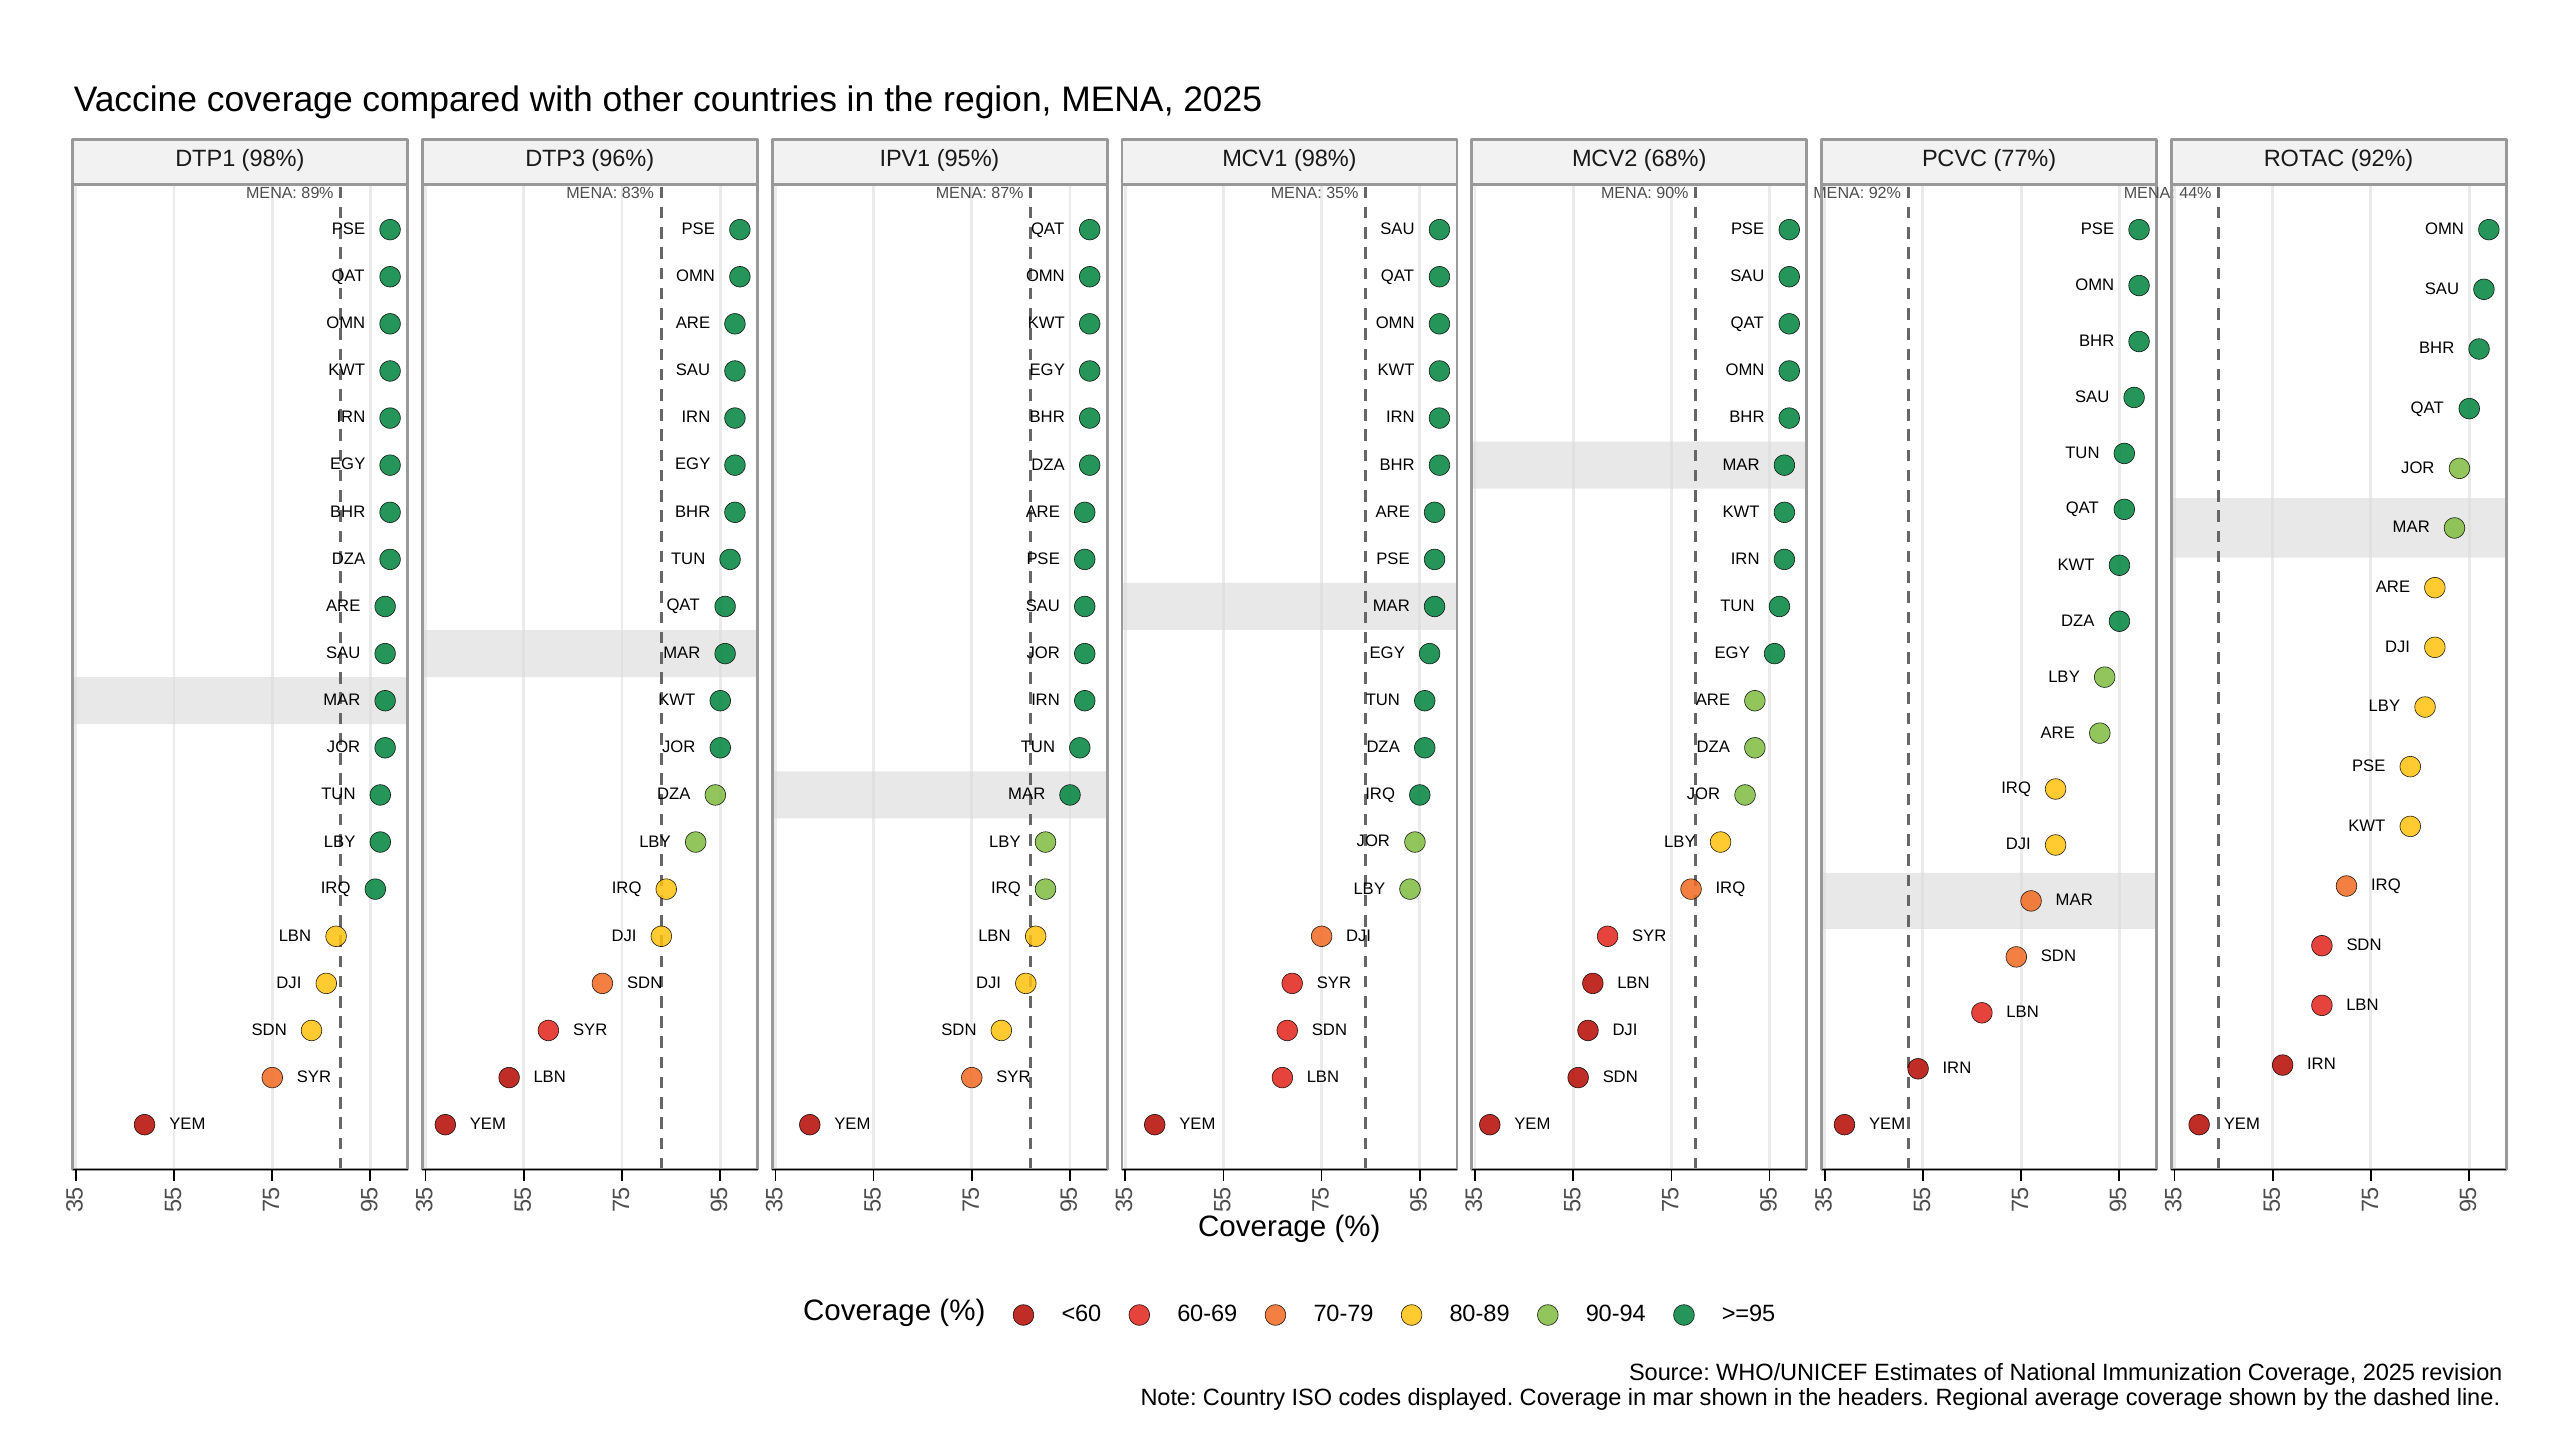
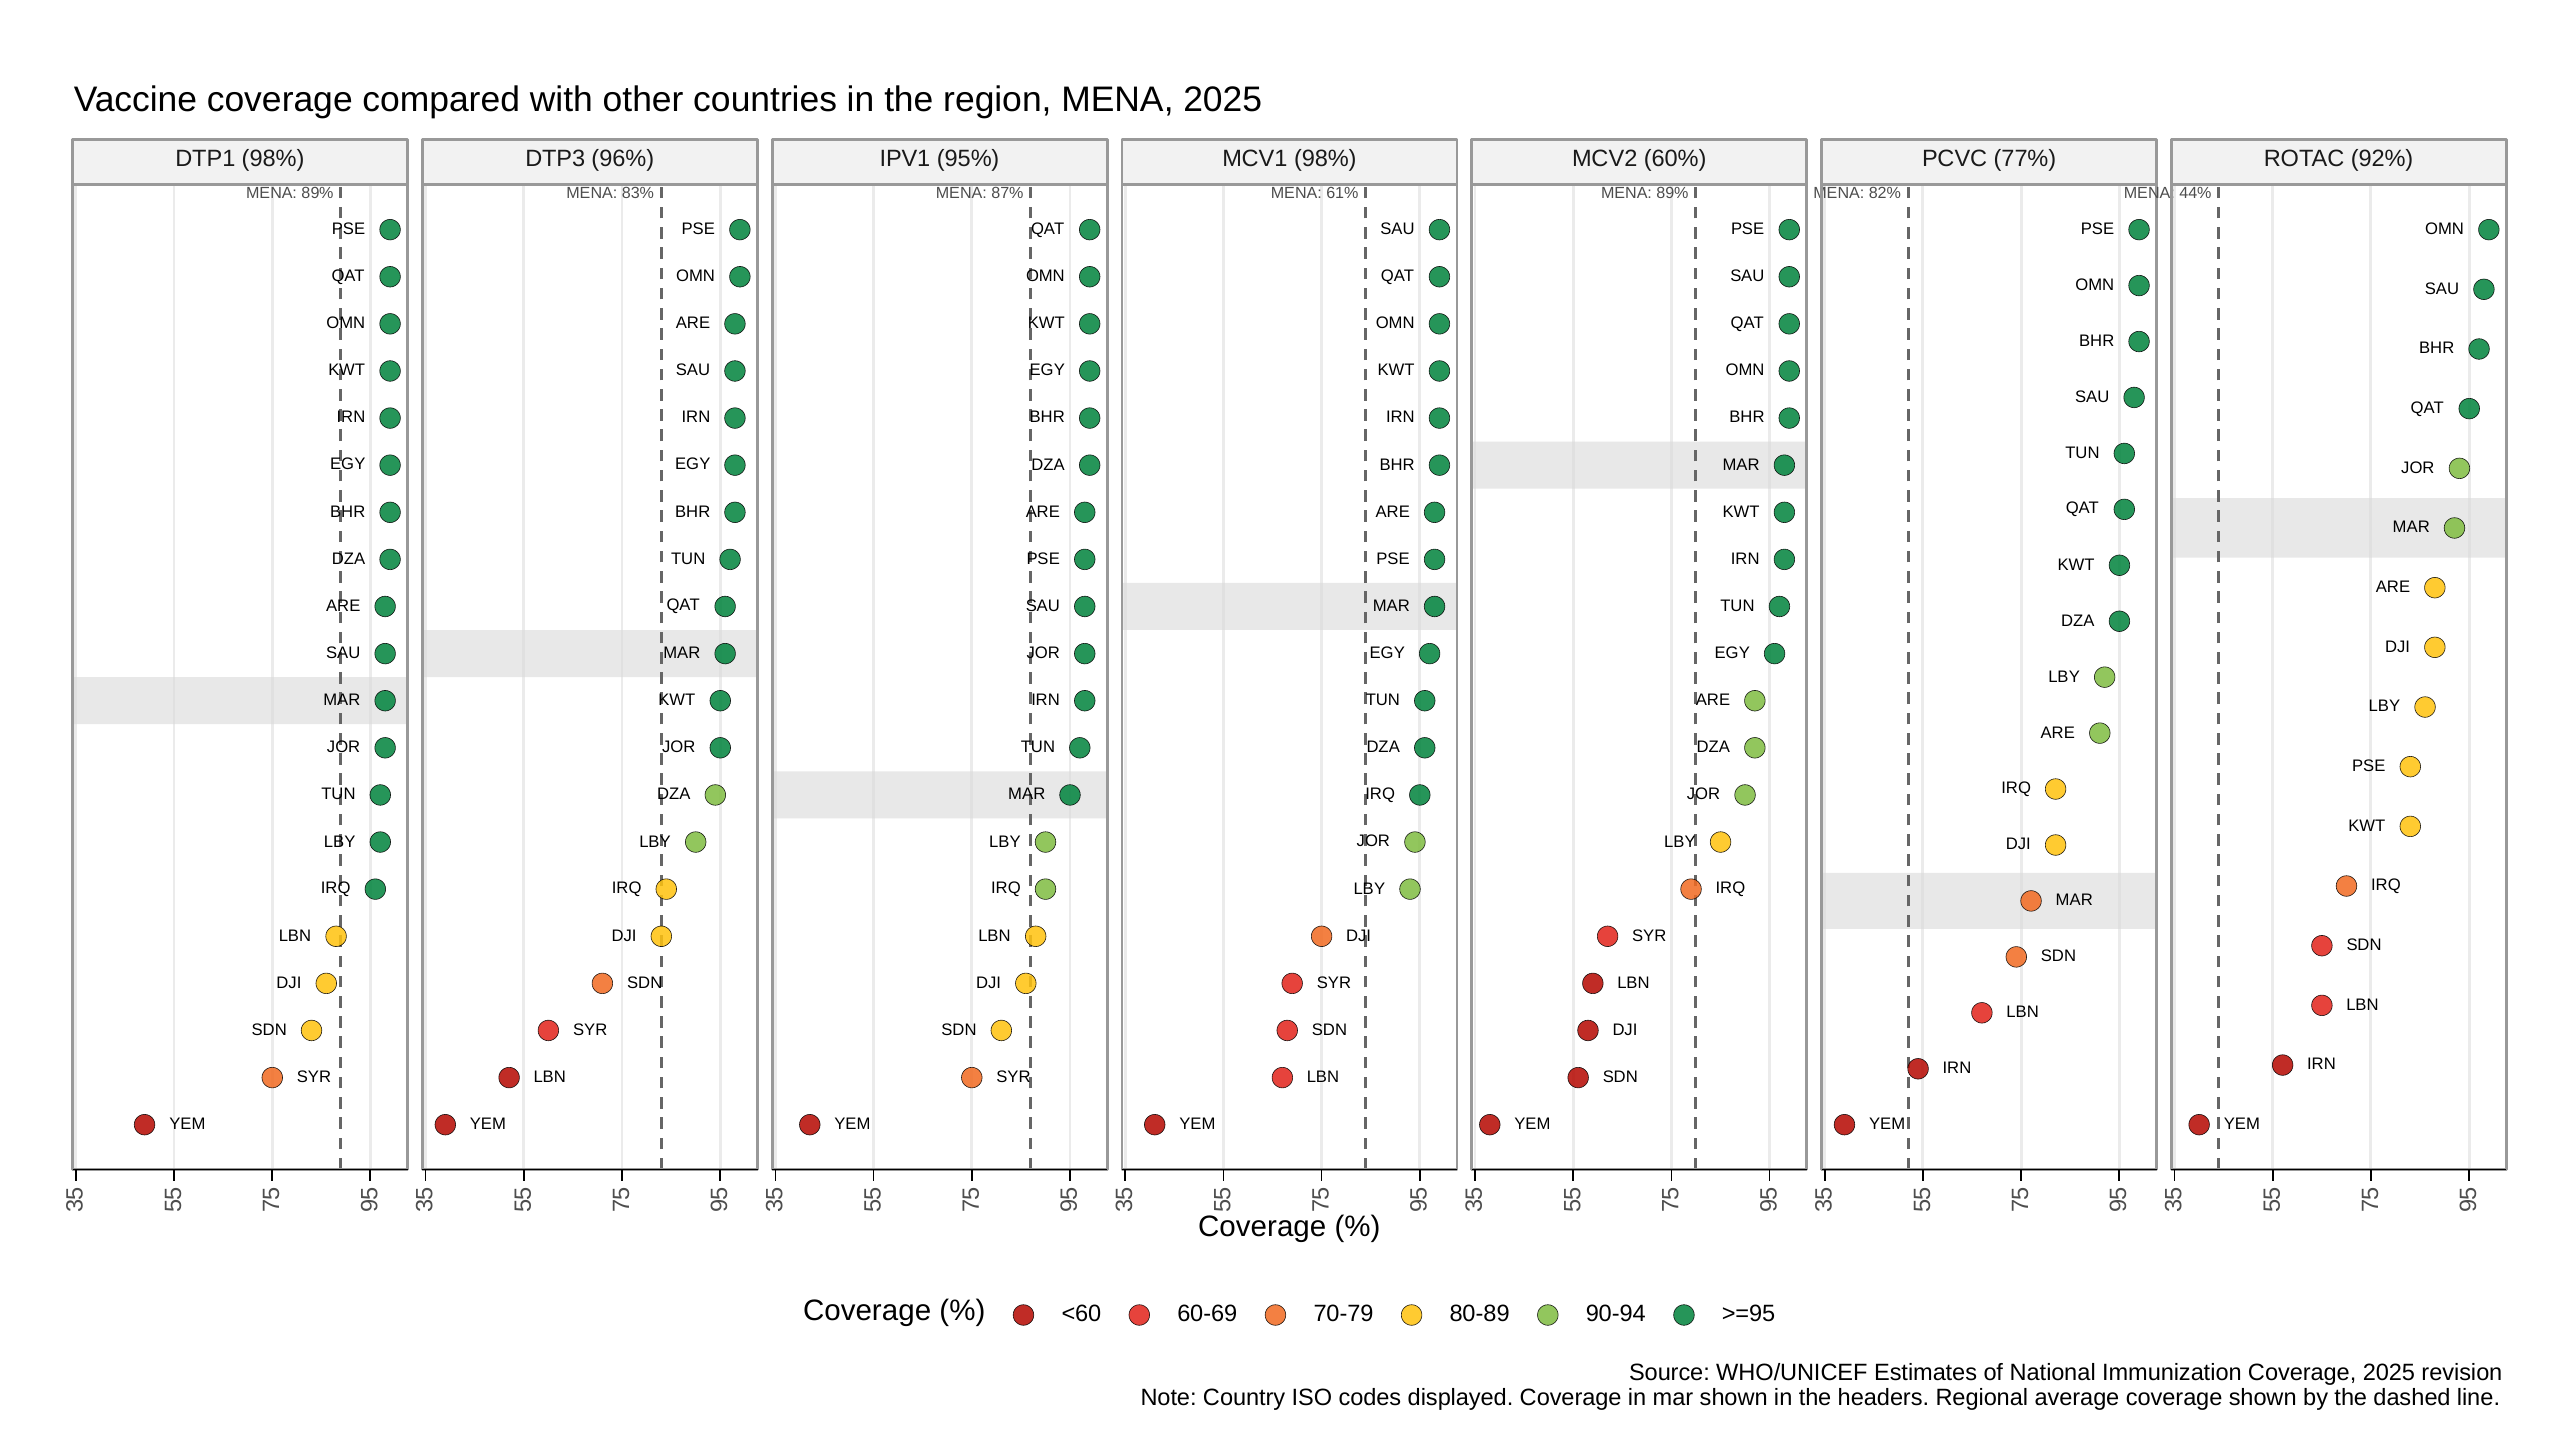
68%: 68% -> 60% (1675, 159)
35%: 35% -> 61% (1342, 193)
90%: 90% -> 89% (1673, 193)
MENA 92%: 92% -> 82% (1885, 193)
